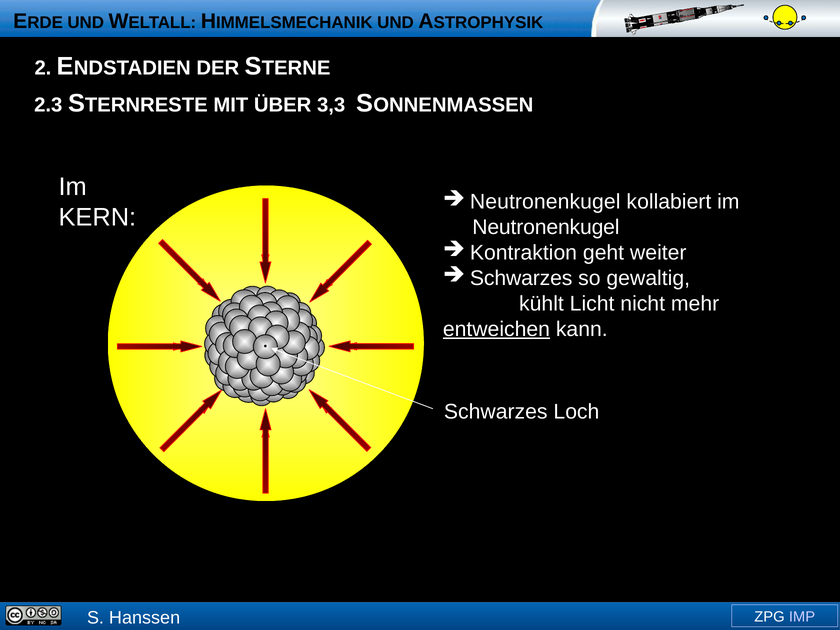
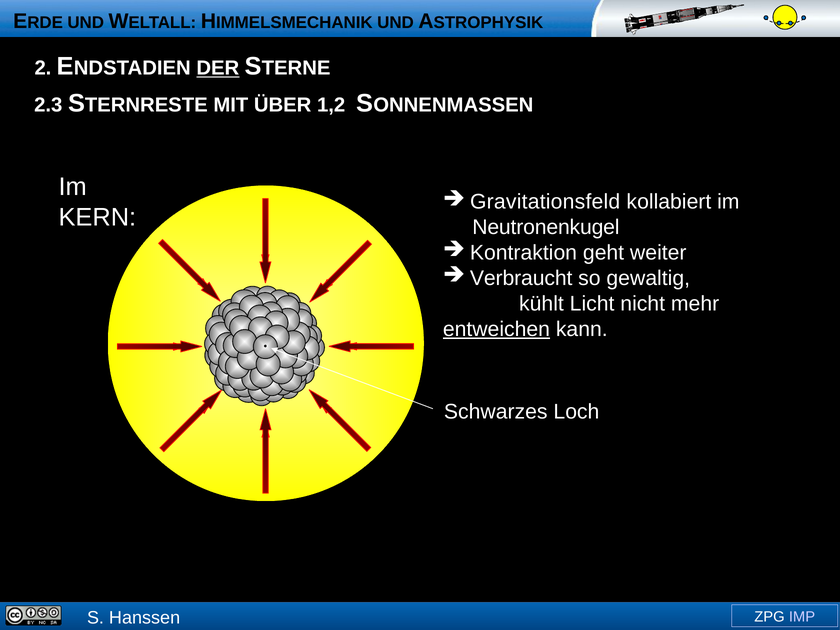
DER underline: none -> present (218, 68)
3,3: 3,3 -> 1,2 (331, 105)
Neutronenkugel: Neutronenkugel -> Gravitationsfeld (545, 202)
Schwarzes: Schwarzes -> Verbraucht (521, 278)
